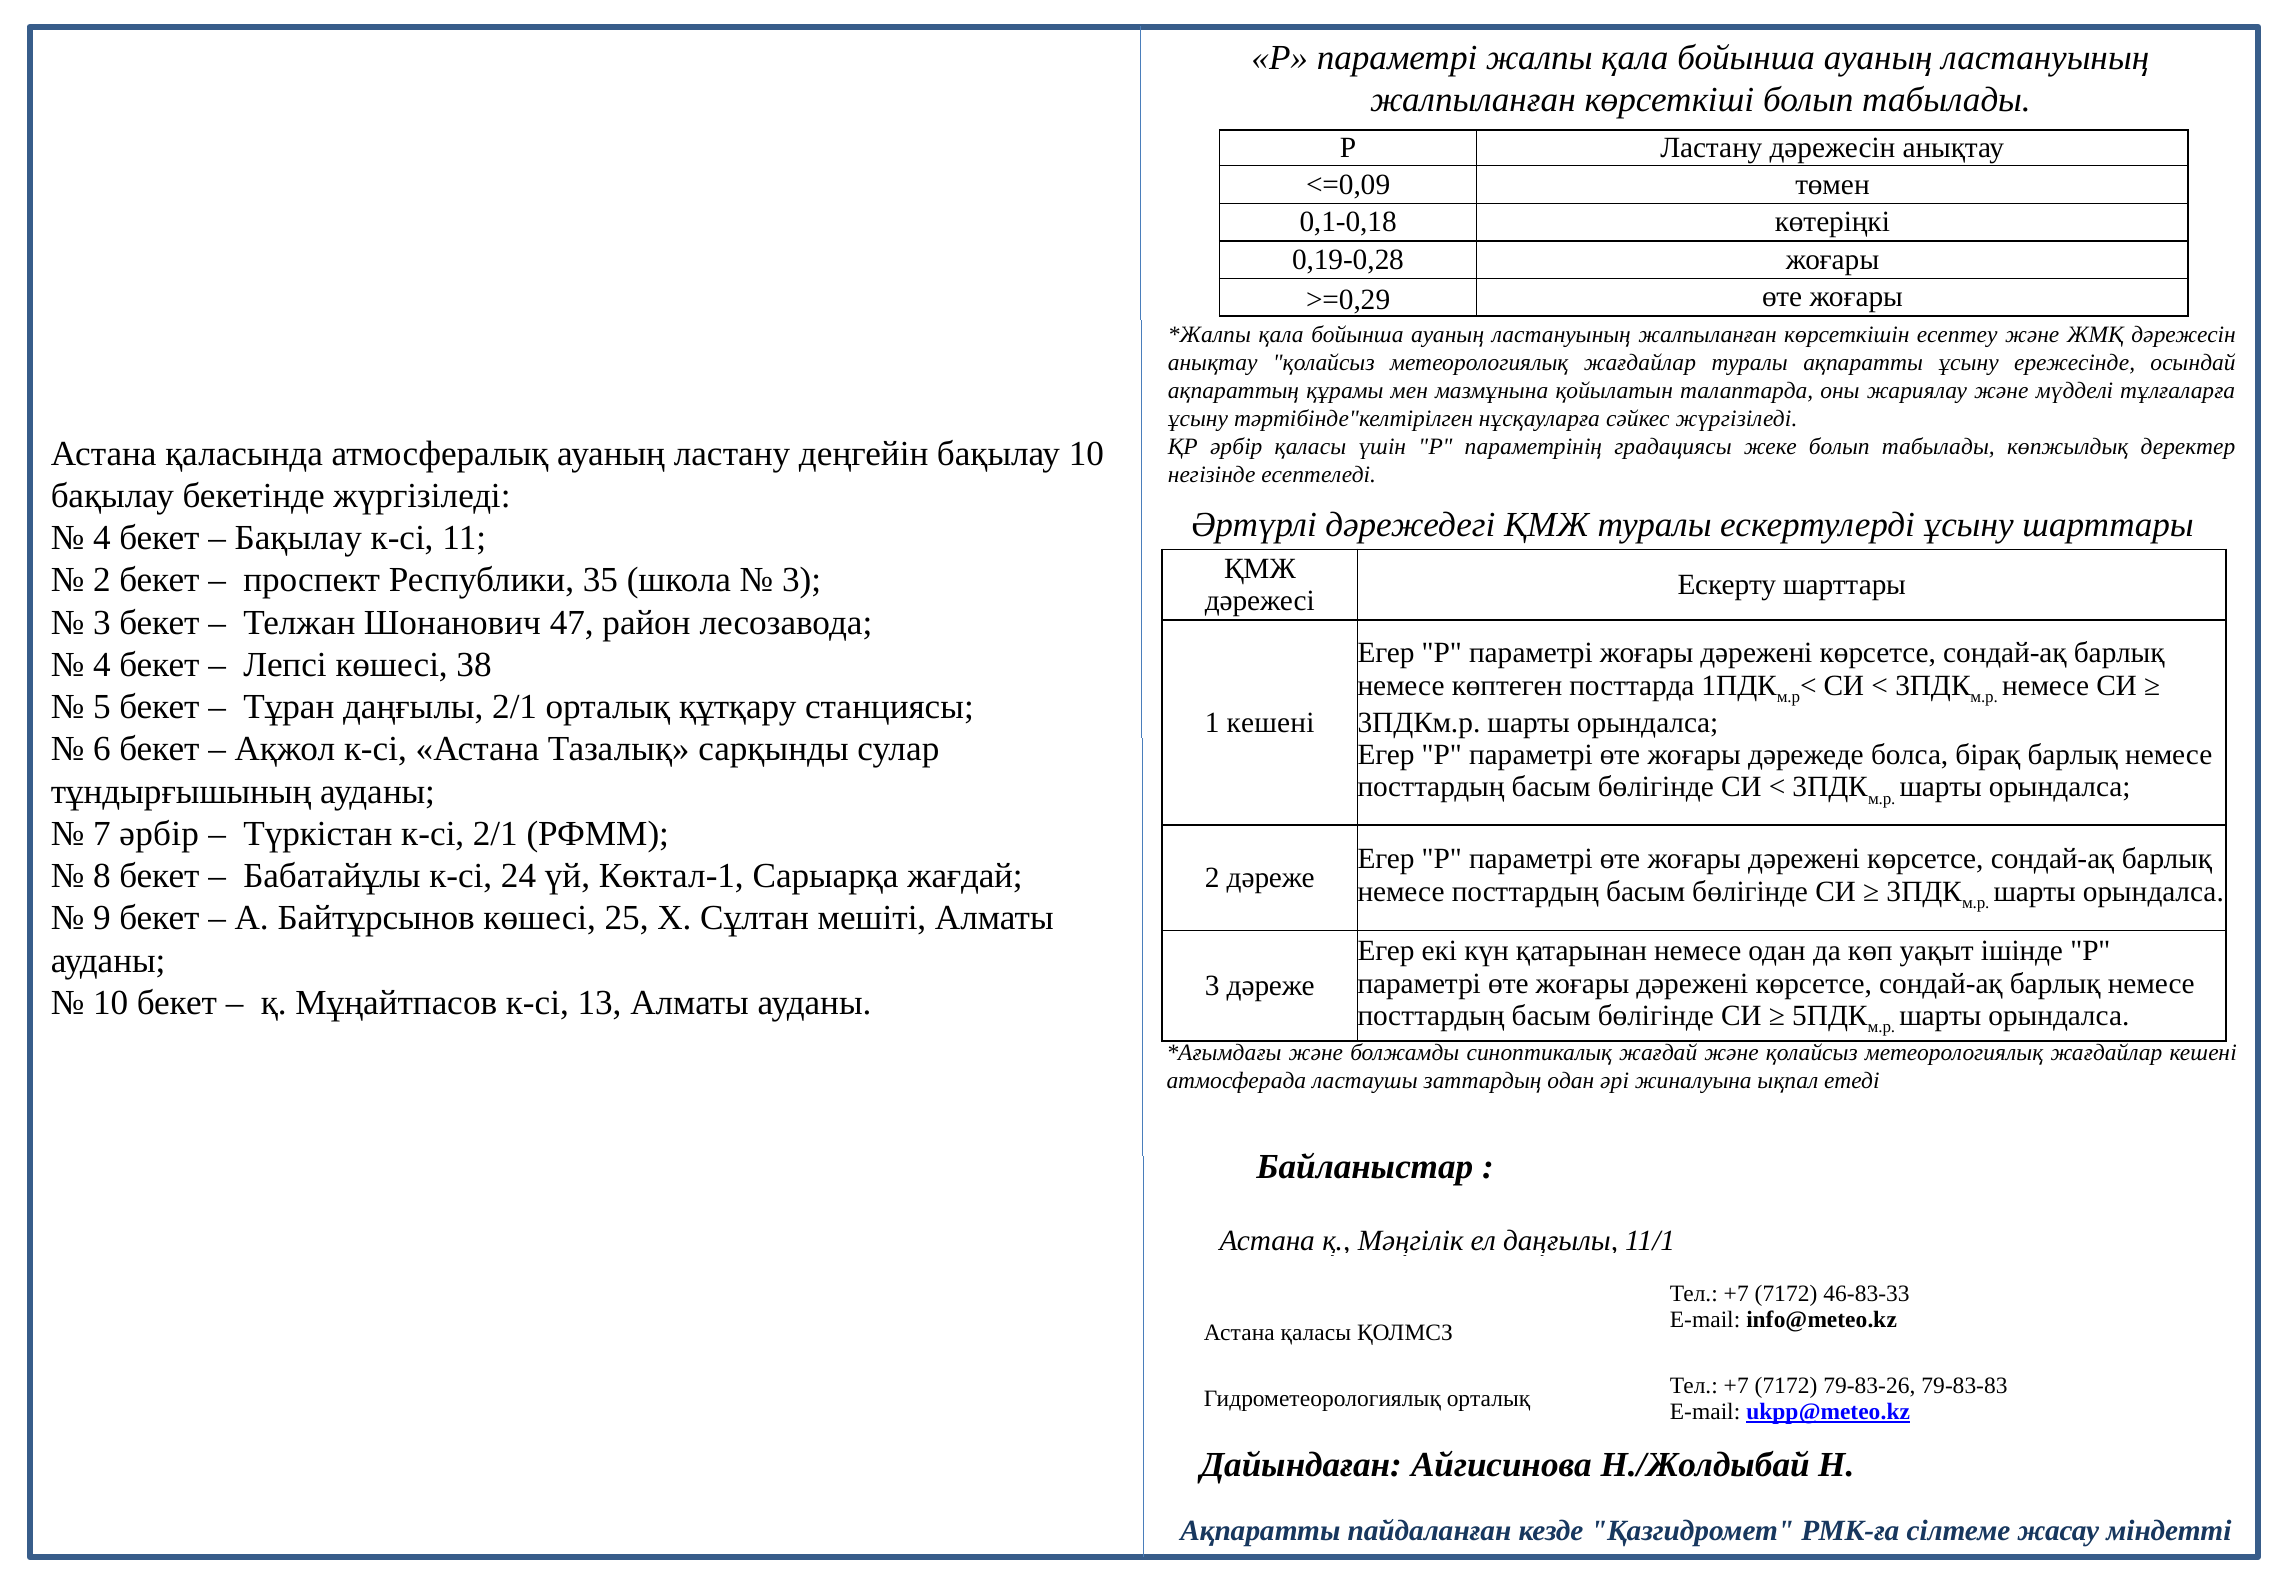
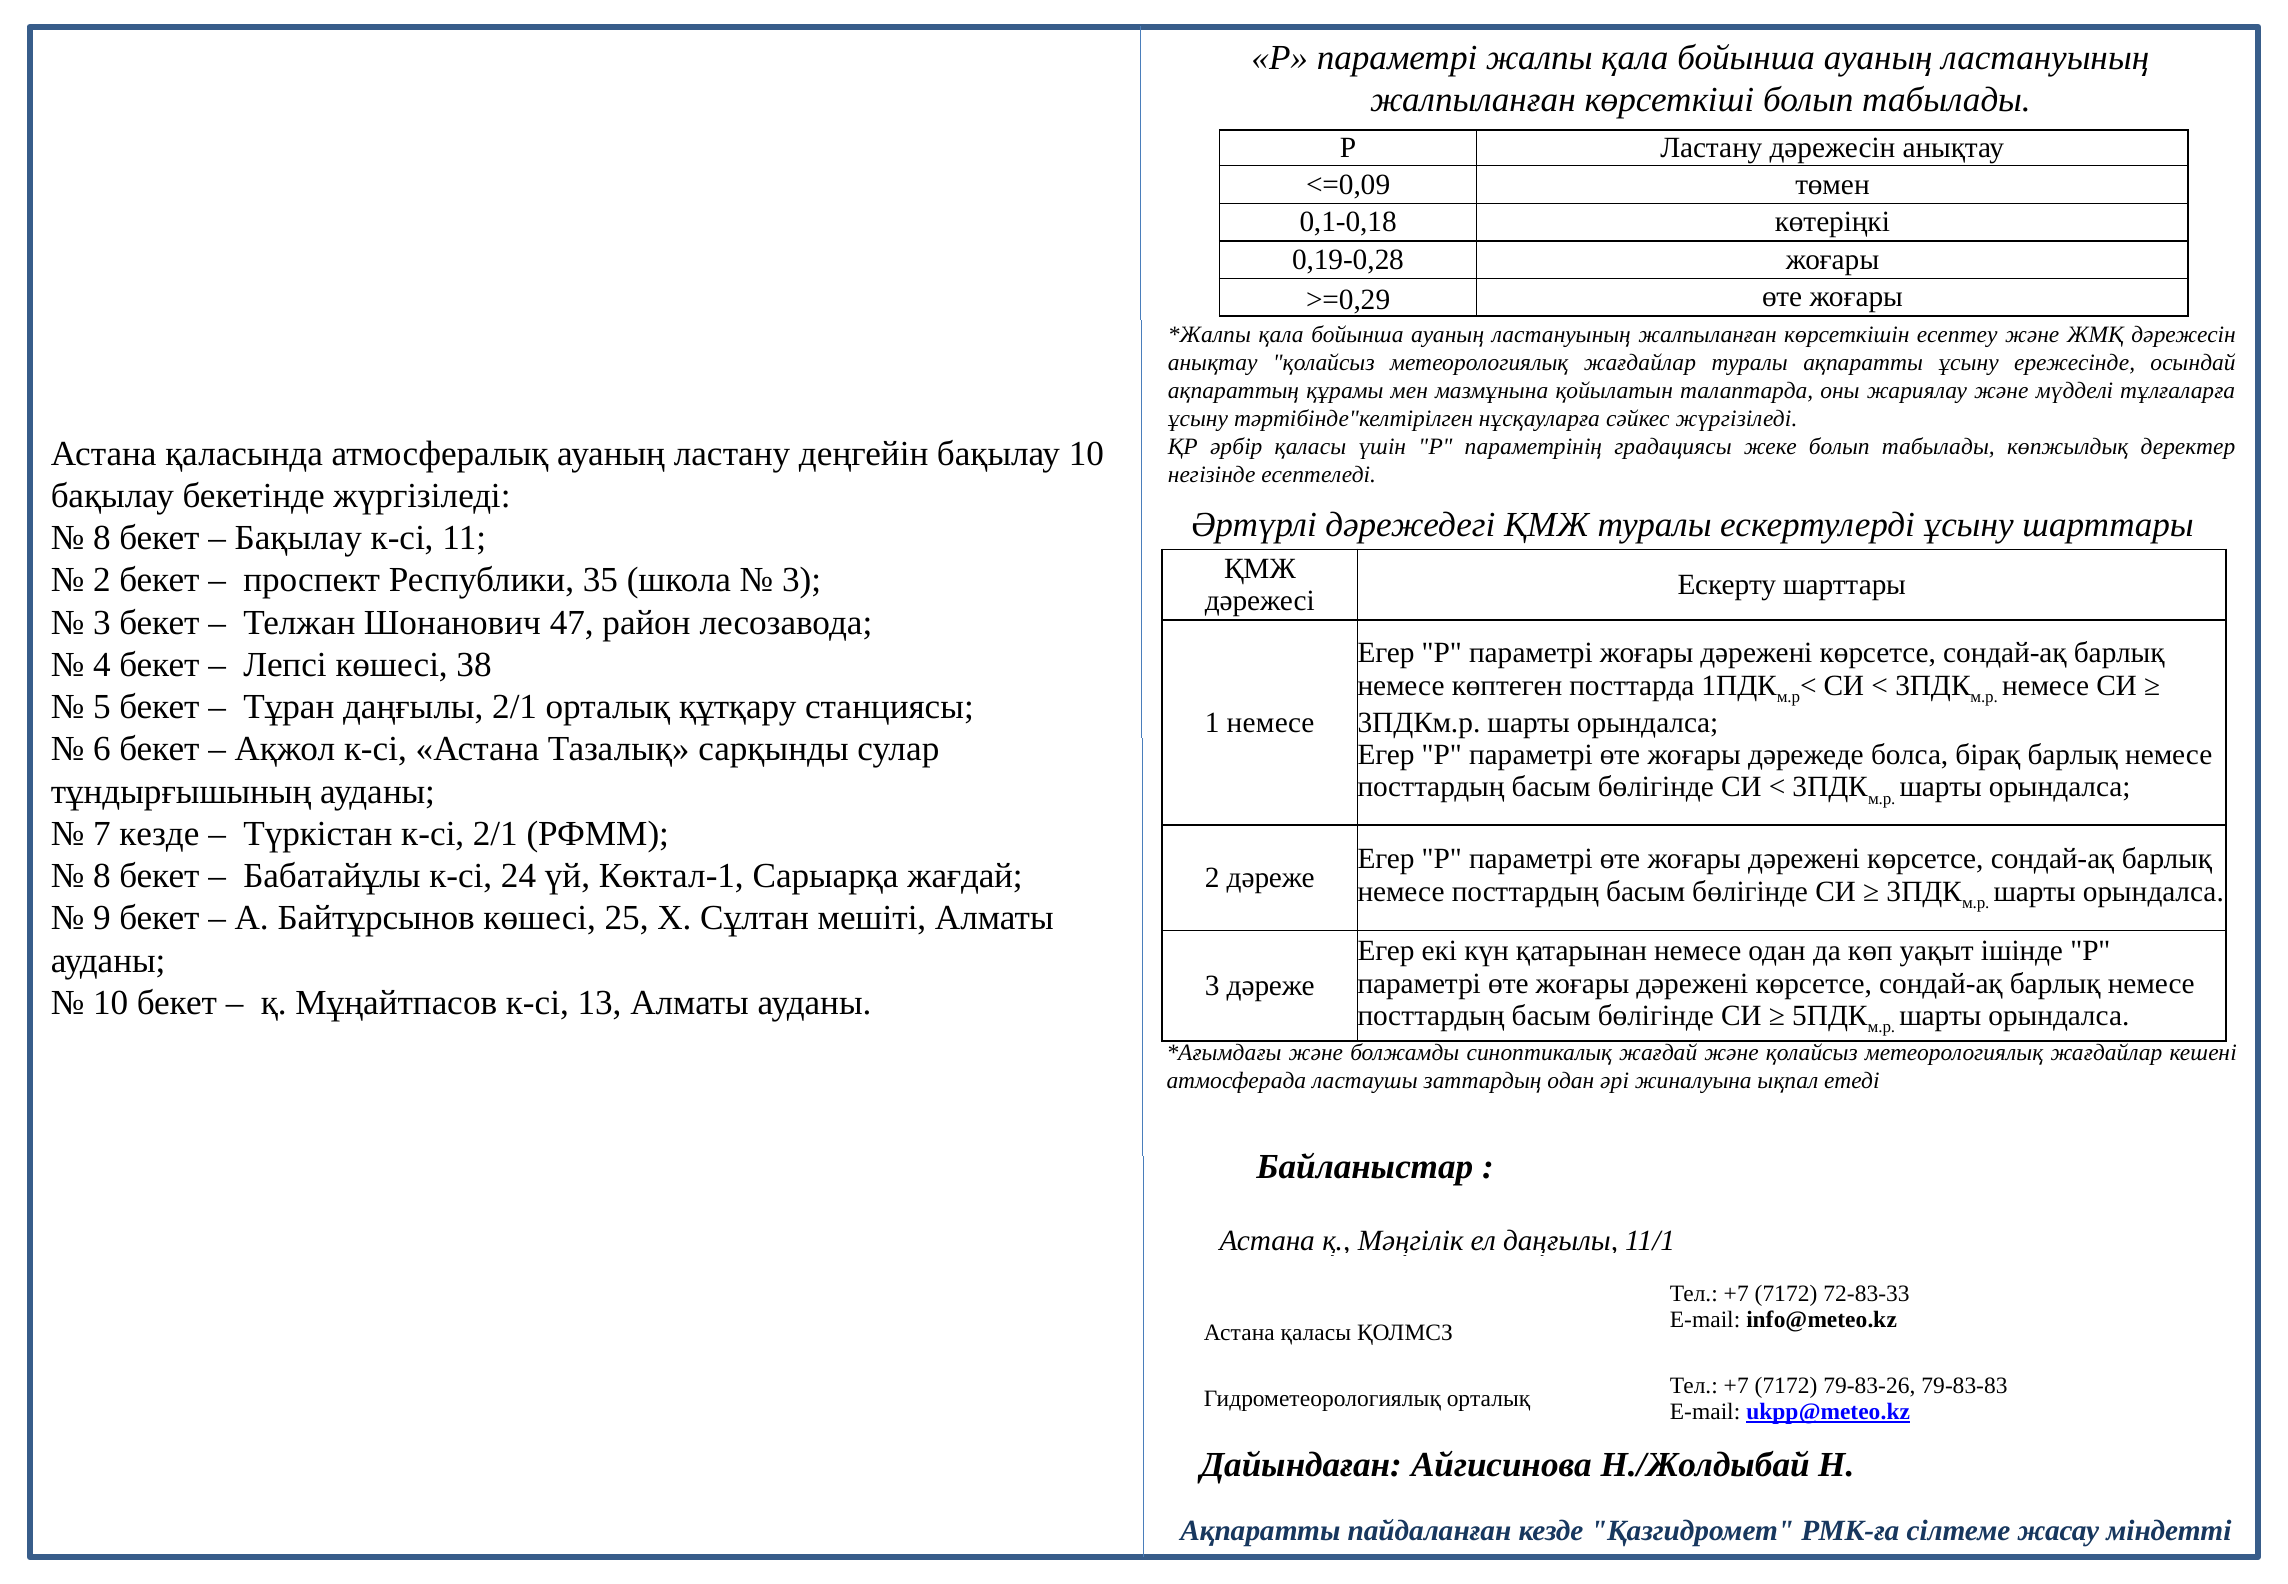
4: 4 -> 8 (102, 538)
1 кешені: кешені -> немесе (1271, 723)
7 әрбір: әрбір -> кезде (159, 834)
46-83-33: 46-83-33 -> 72-83-33 (1867, 1294)
